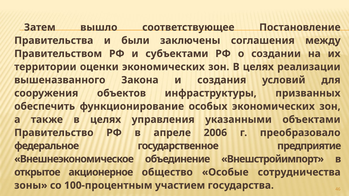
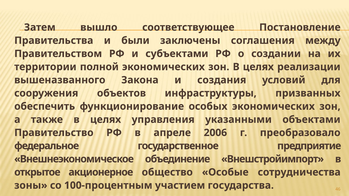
оценки: оценки -> полной (99, 67)
